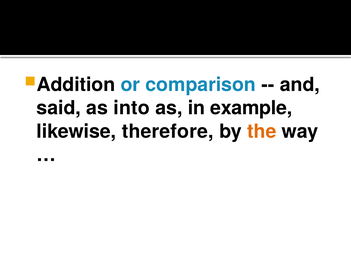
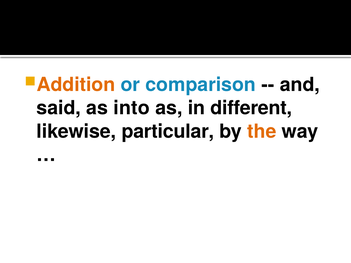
Addition colour: black -> orange (76, 85)
example: example -> different (251, 108)
therefore: therefore -> particular (168, 131)
